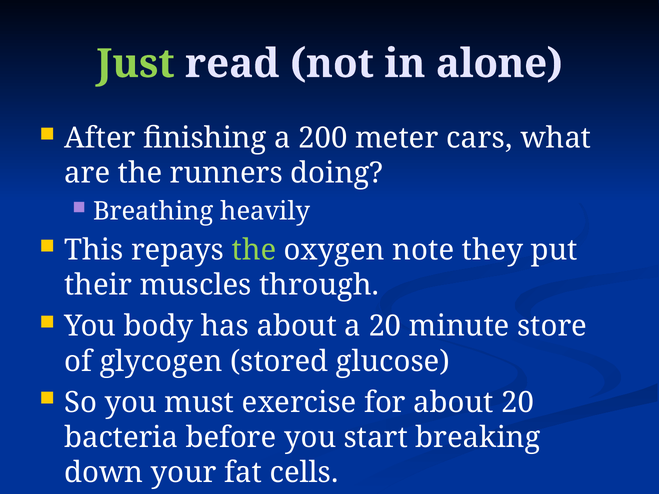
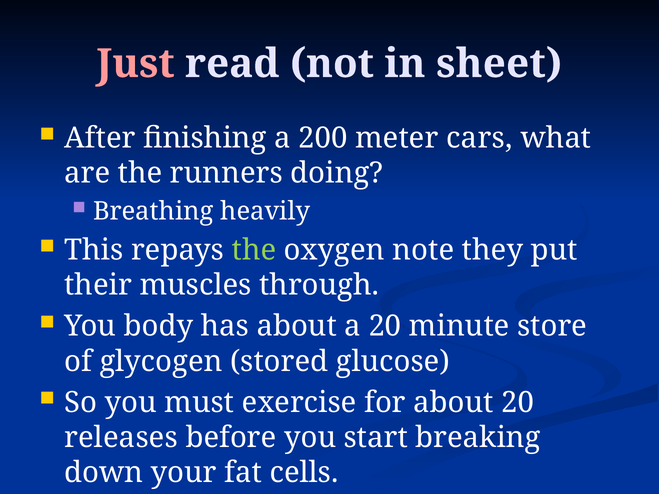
Just colour: light green -> pink (135, 64)
alone: alone -> sheet (499, 64)
bacteria: bacteria -> releases (121, 438)
